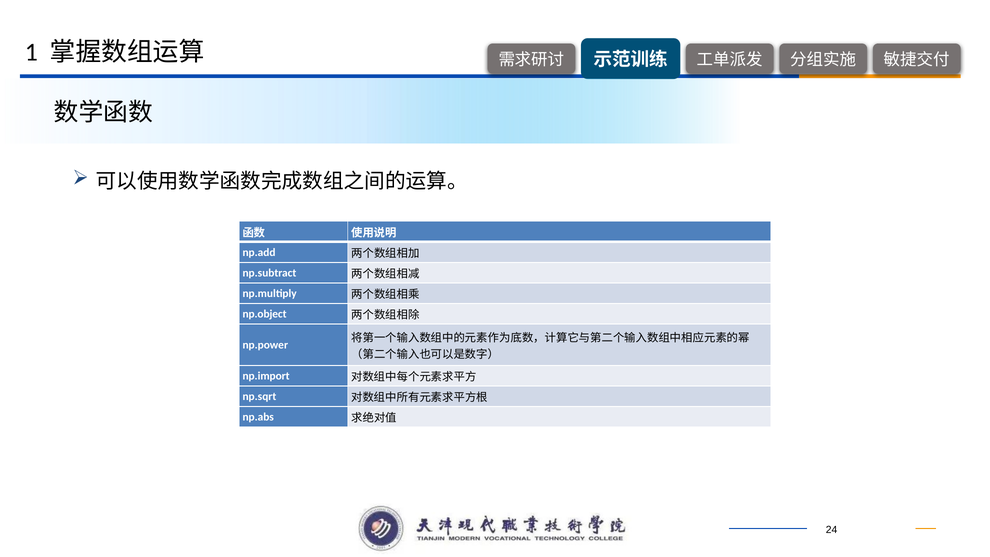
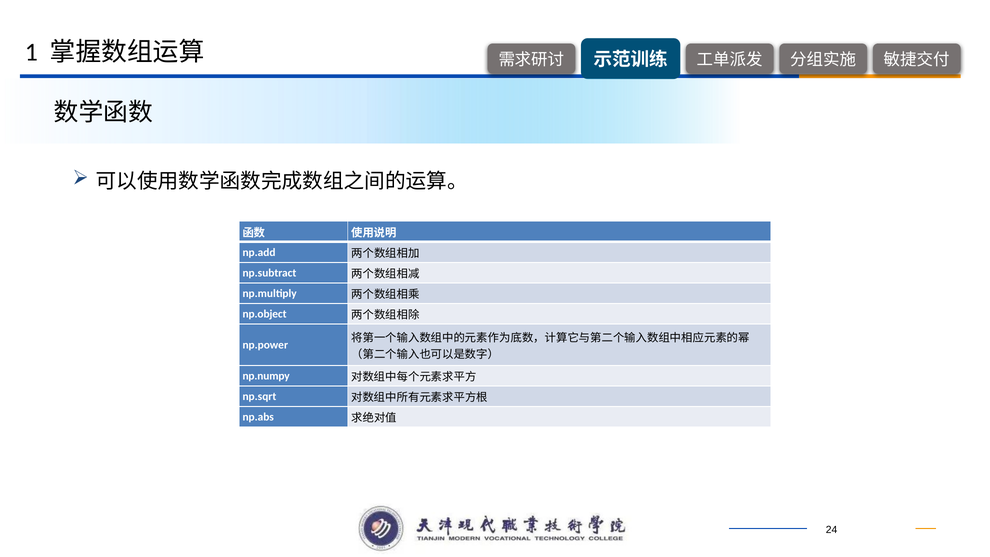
np.import: np.import -> np.numpy (266, 376)
